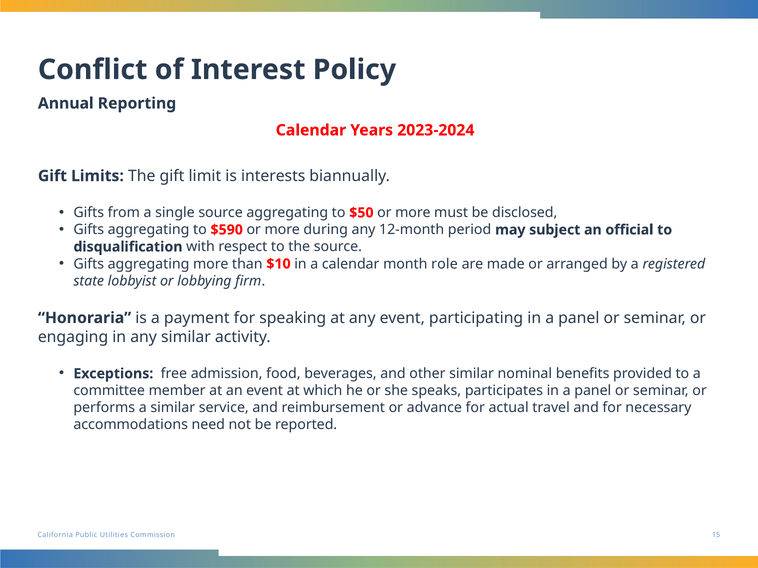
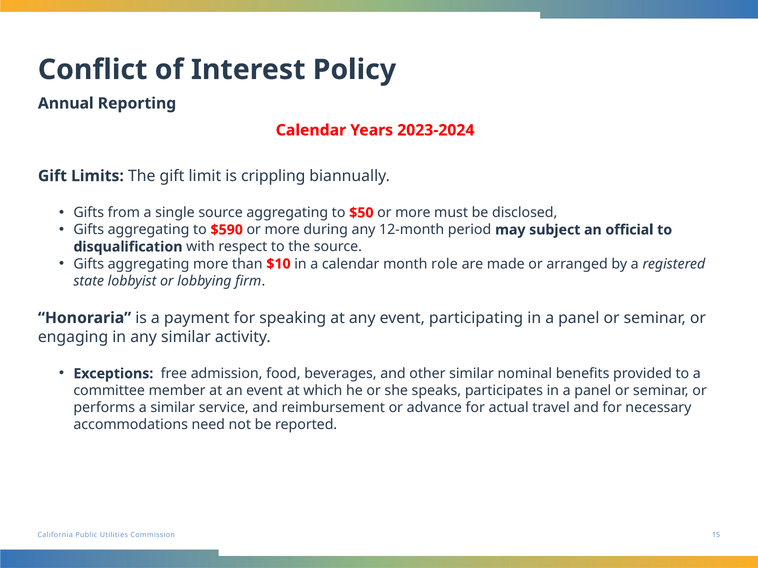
interests: interests -> crippling (273, 176)
